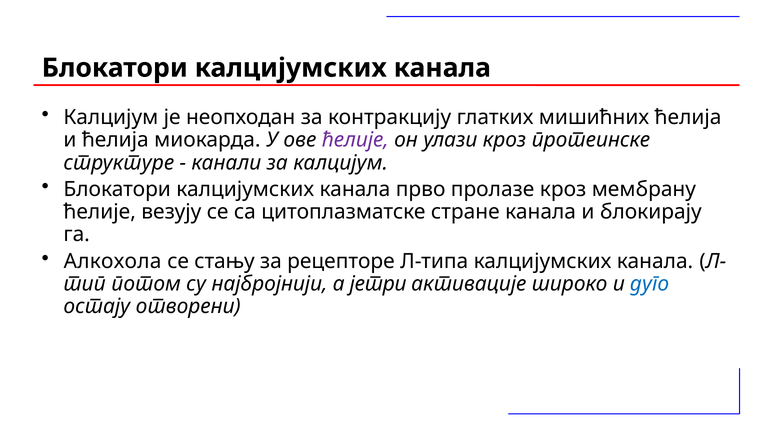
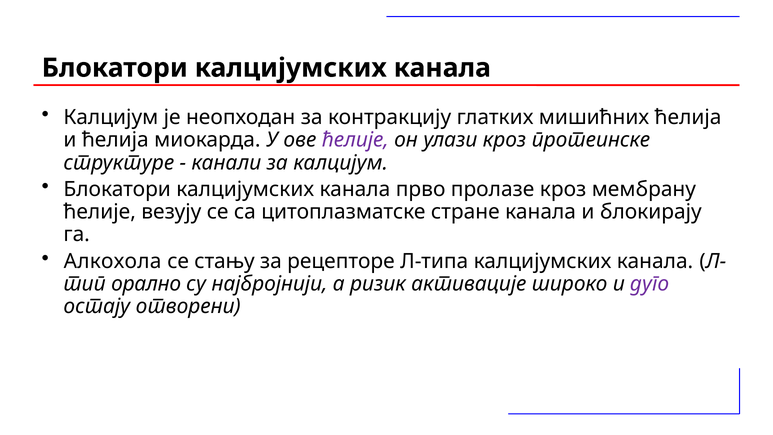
потом: потом -> орално (146, 284)
јетри: јетри -> ризик (378, 284)
дуго colour: blue -> purple (649, 284)
